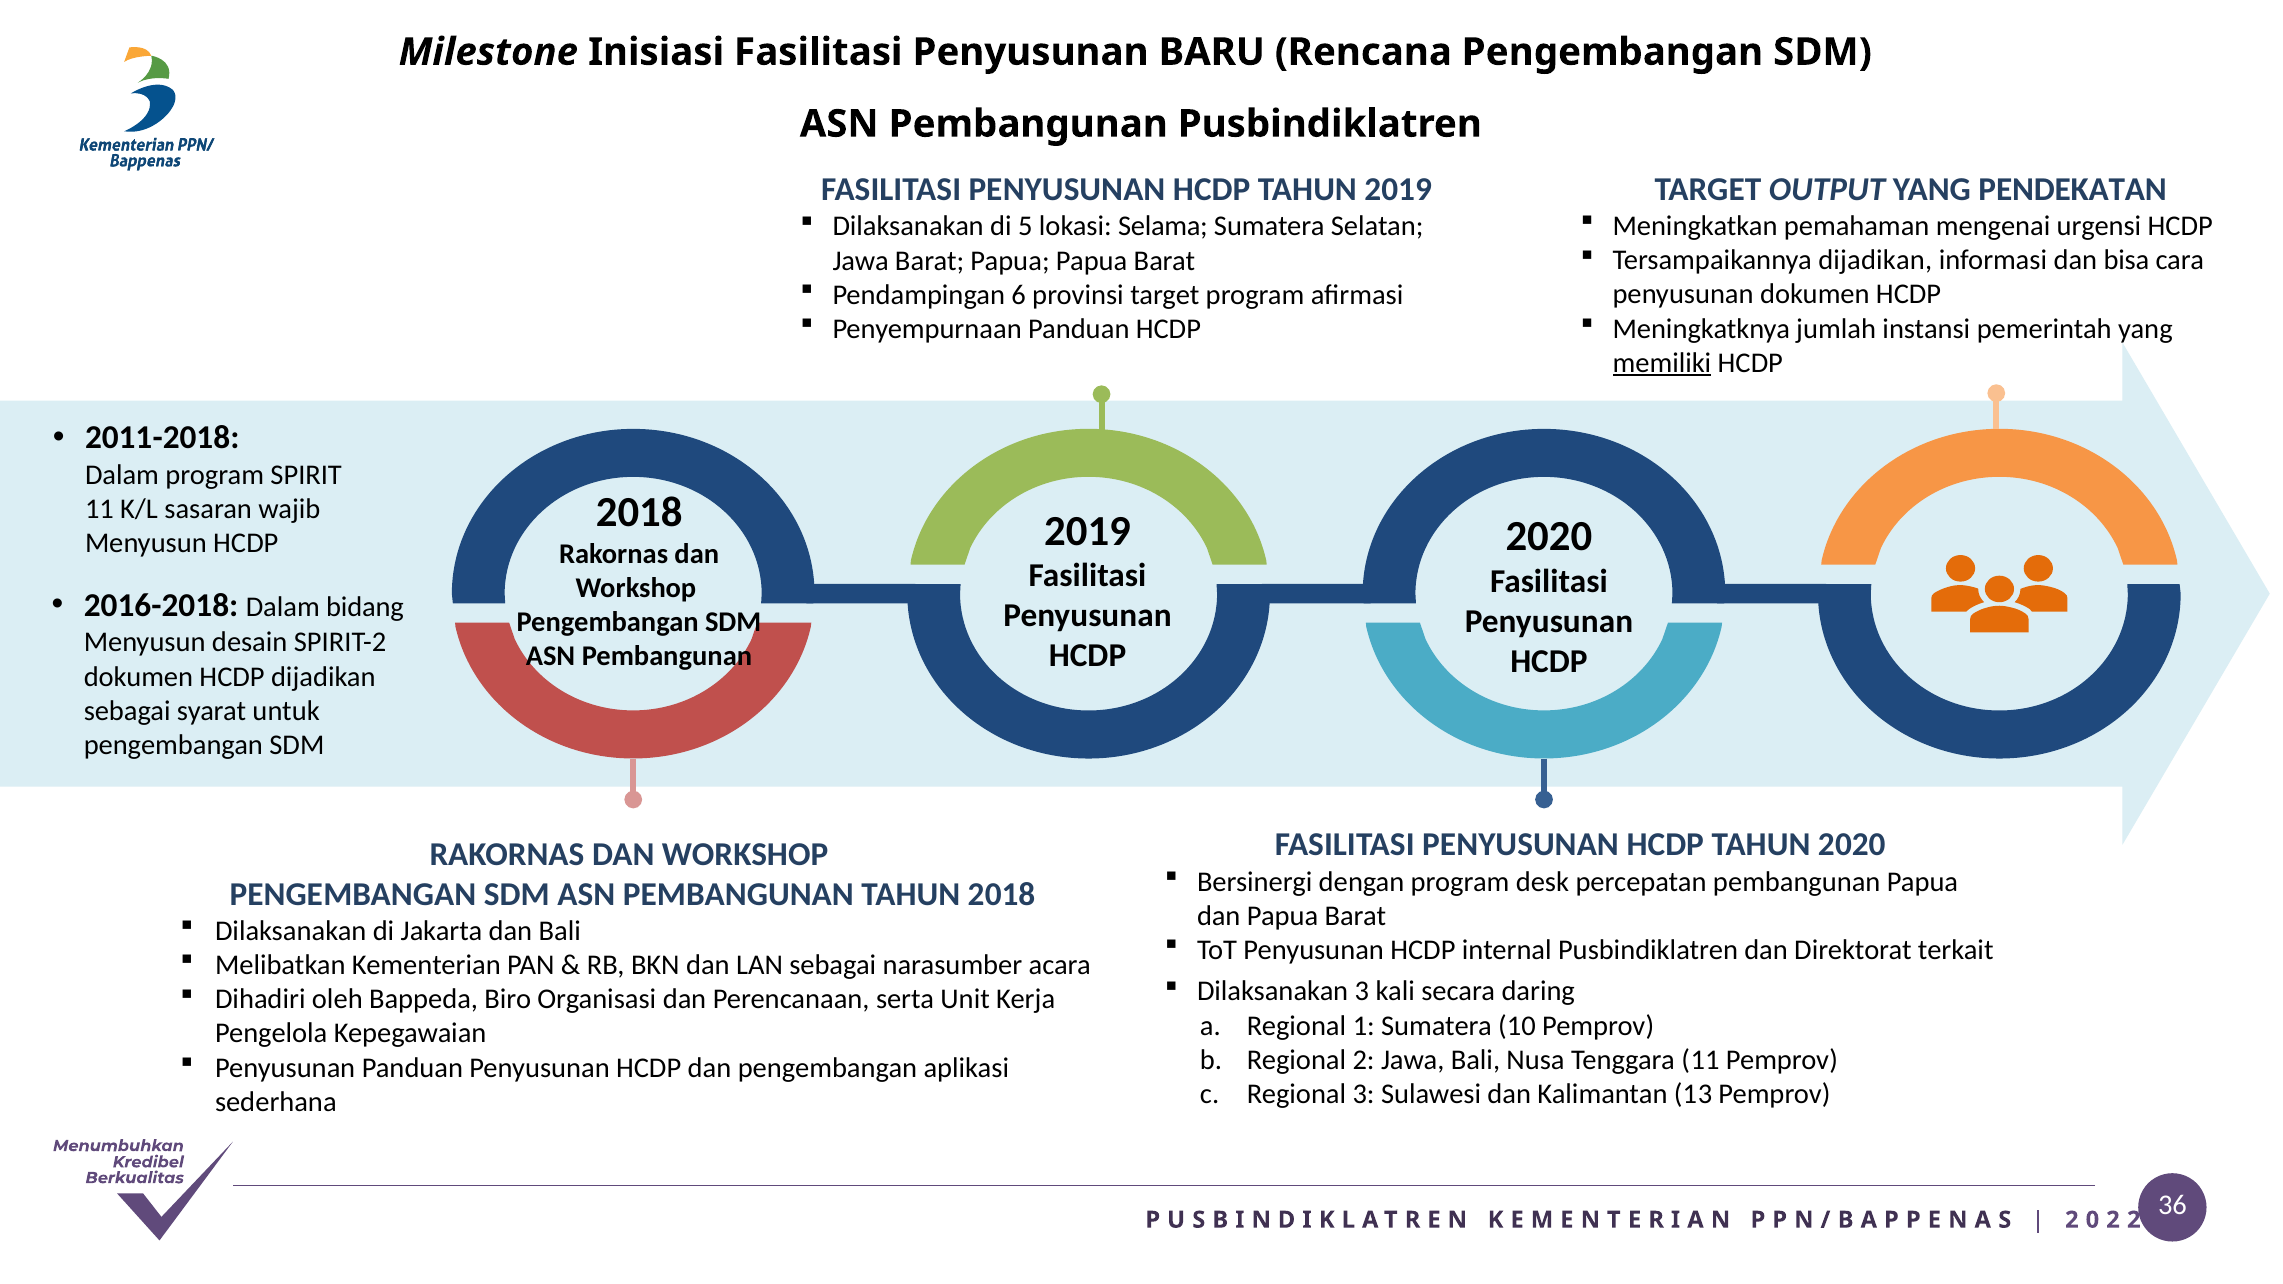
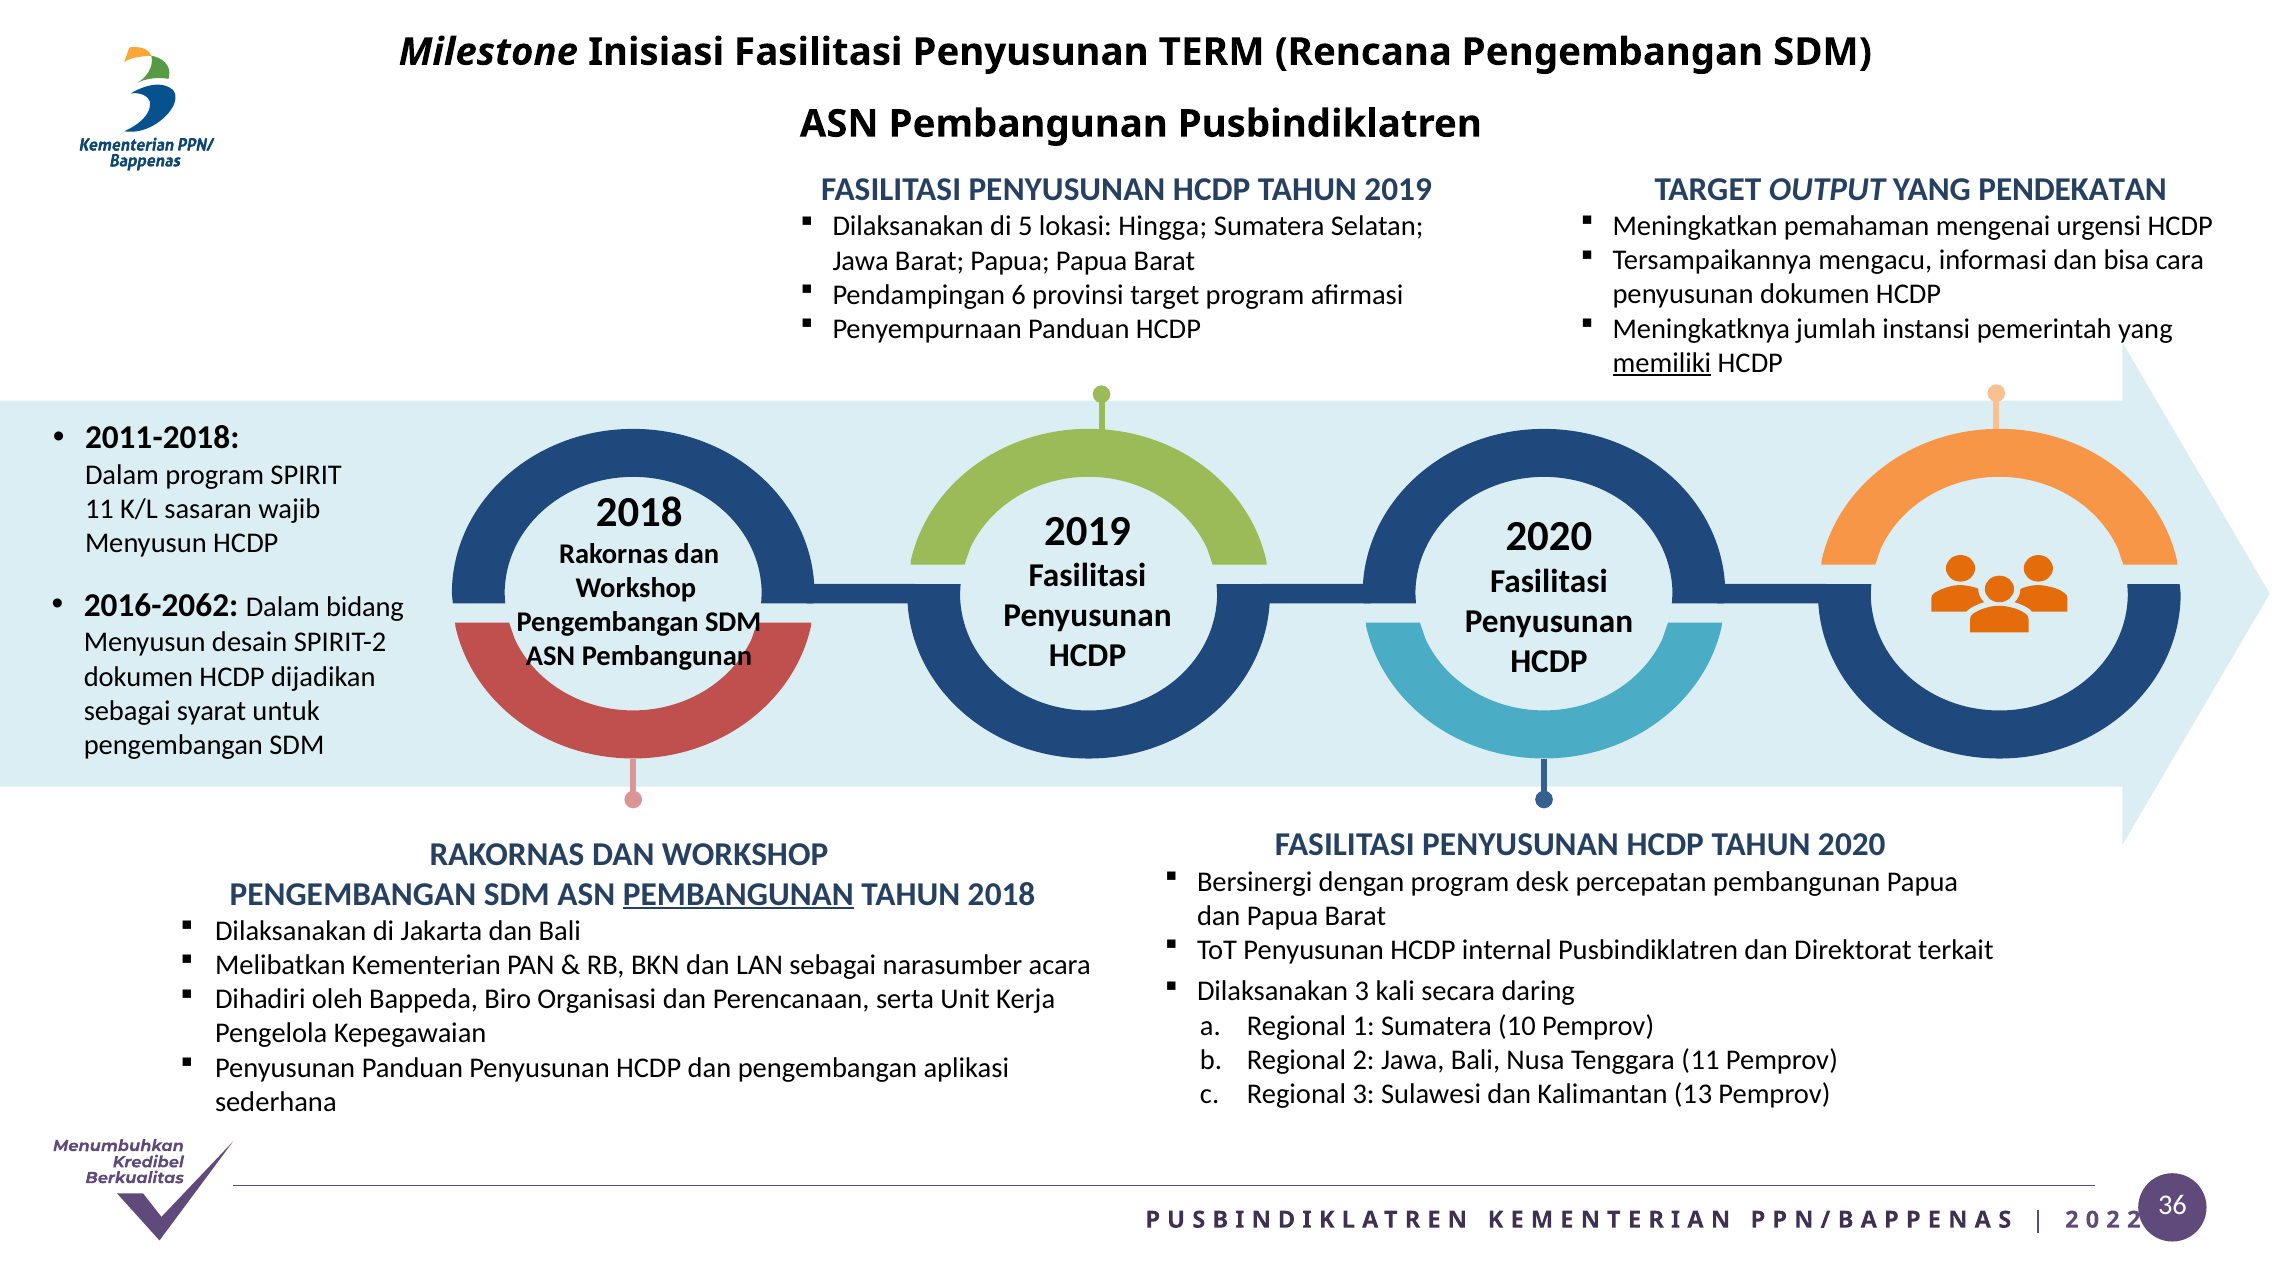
BARU: BARU -> TERM (1212, 52)
Selama: Selama -> Hingga (1163, 226)
Tersampaikannya dijadikan: dijadikan -> mengacu (1875, 260)
2016-2018: 2016-2018 -> 2016-2062 (161, 606)
PEMBANGUNAN underline: none -> present (738, 894)
